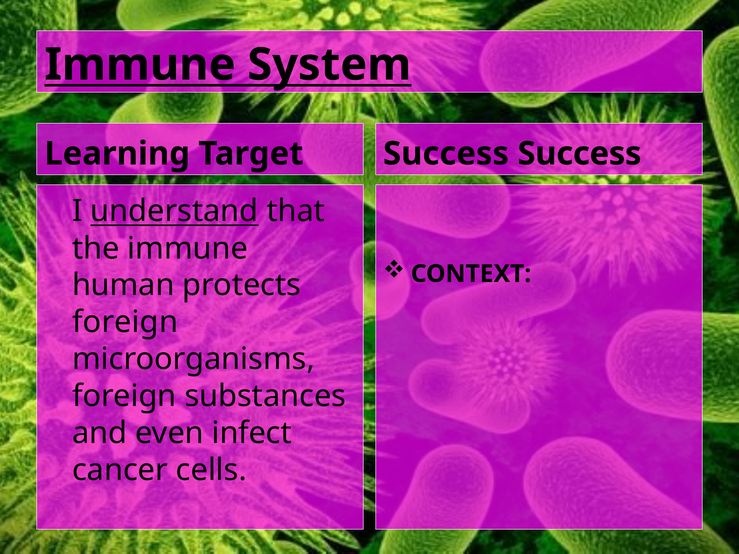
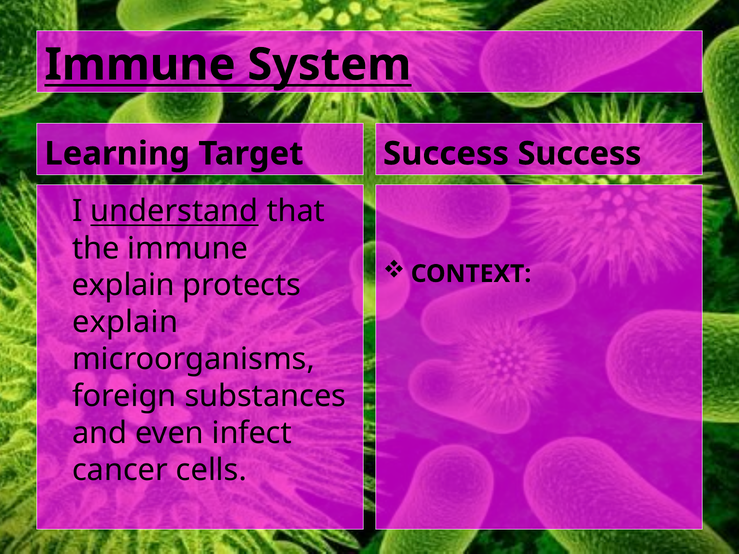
human: human -> explain (123, 285)
foreign: foreign -> explain (125, 322)
